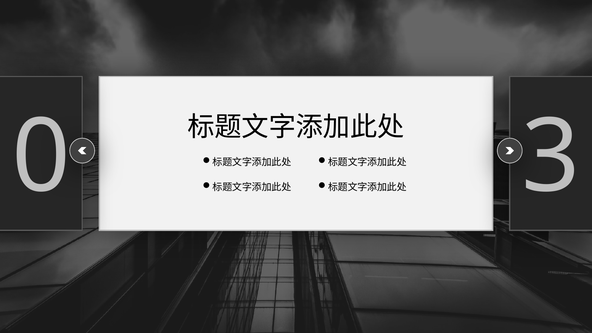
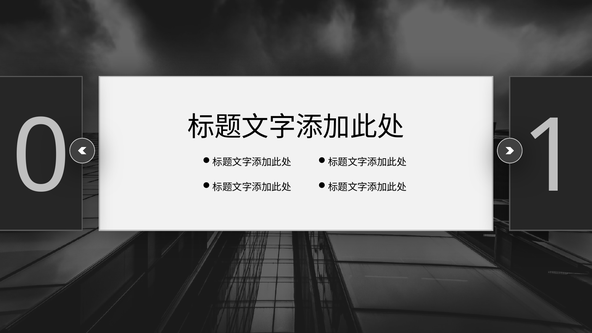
3: 3 -> 1 (551, 157)
